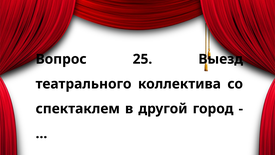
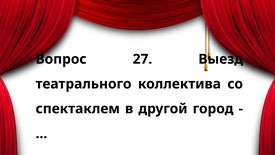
25: 25 -> 27 (142, 59)
